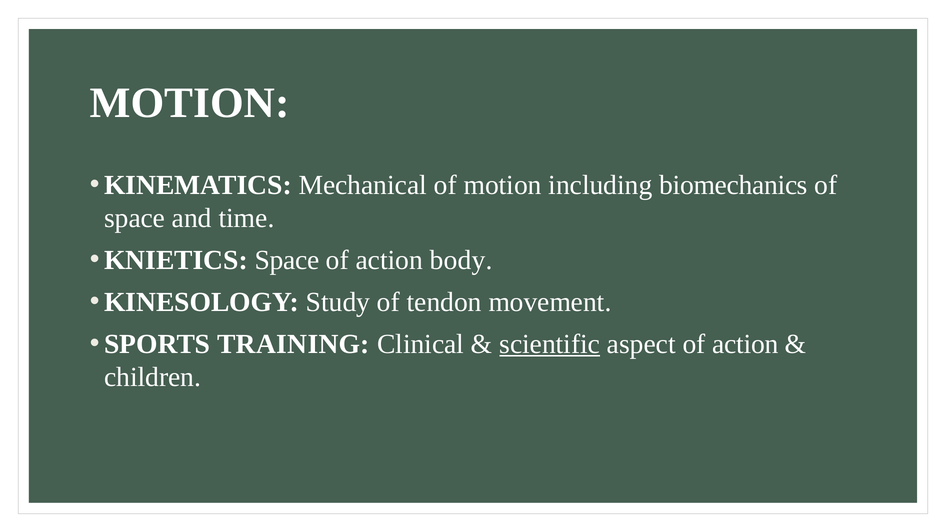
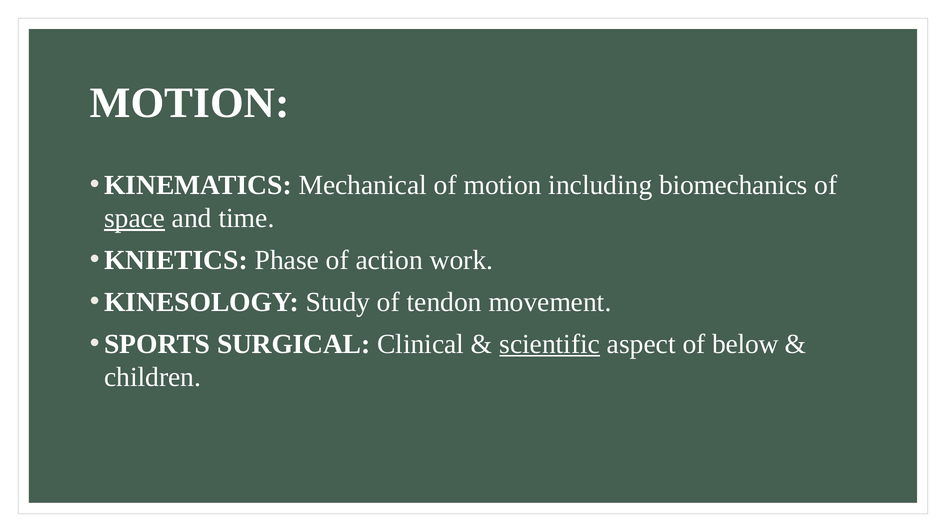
space underline: none -> present (135, 218)
KNIETICS Space: Space -> Phase (287, 260)
body: body -> work (461, 260)
TRAINING: TRAINING -> SURGICAL (294, 344)
aspect of action: action -> below (745, 344)
